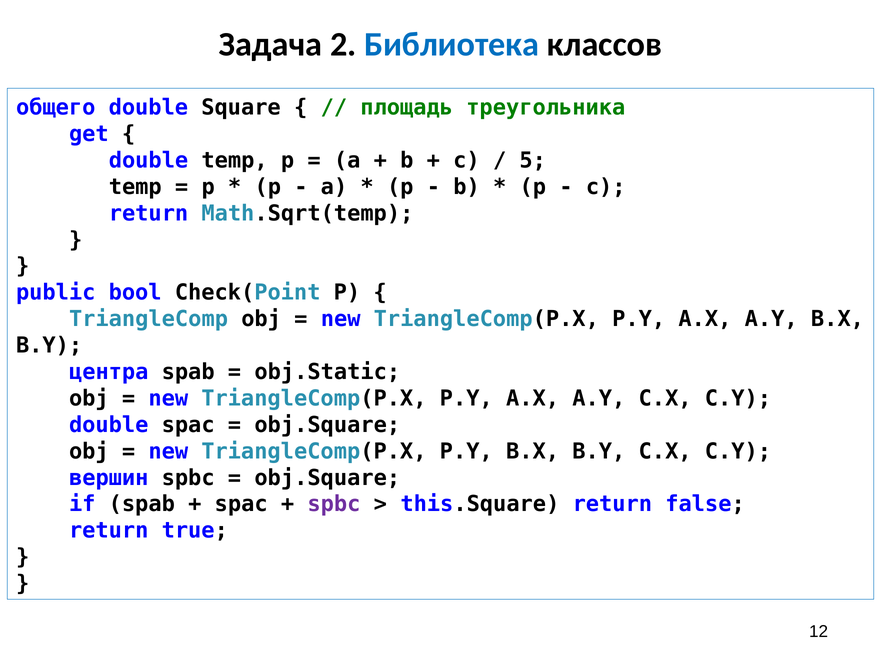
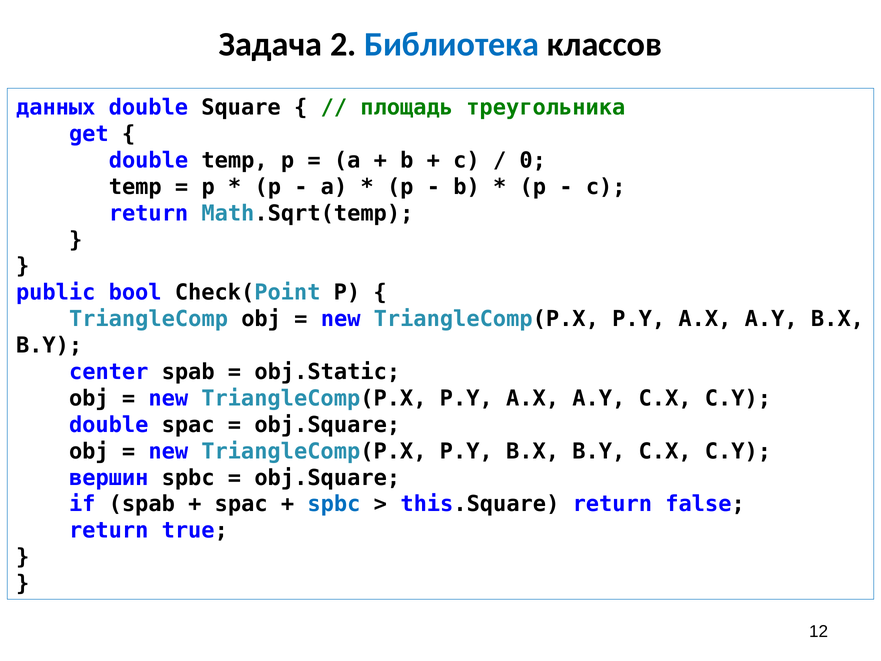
общего: общего -> данных (56, 108)
5: 5 -> 0 (533, 160)
центра: центра -> center (109, 372)
spbc colour: purple -> blue (334, 504)
